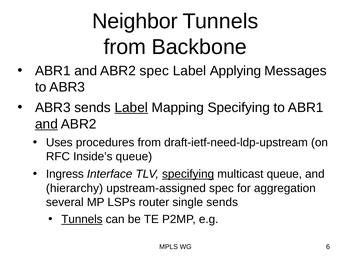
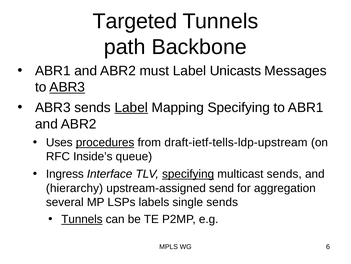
Neighbor: Neighbor -> Targeted (135, 21)
from: from -> path (125, 47)
ABR2 spec: spec -> must (154, 71)
Applying: Applying -> Unicasts (235, 71)
ABR3 underline: none -> present (67, 87)
and underline: present -> none (46, 124)
procedures underline: none -> present (105, 142)
draft-ietf-need-ldp-upstream: draft-ietf-need-ldp-upstream -> draft-ietf-tells-ldp-upstream (236, 142)
multicast queue: queue -> sends (284, 174)
upstream-assigned spec: spec -> send (222, 188)
router: router -> labels (154, 202)
